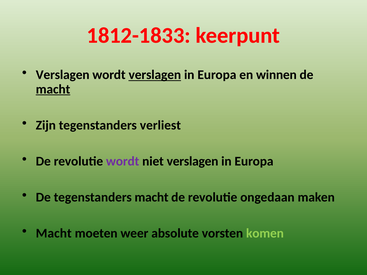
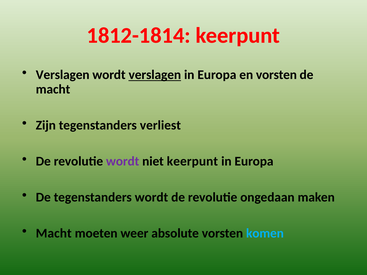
1812-1833: 1812-1833 -> 1812-1814 (139, 36)
en winnen: winnen -> vorsten (276, 75)
macht underline: present -> none (53, 89)
niet verslagen: verslagen -> keerpunt (192, 161)
tegenstanders macht: macht -> wordt (151, 197)
komen colour: light green -> light blue (265, 233)
